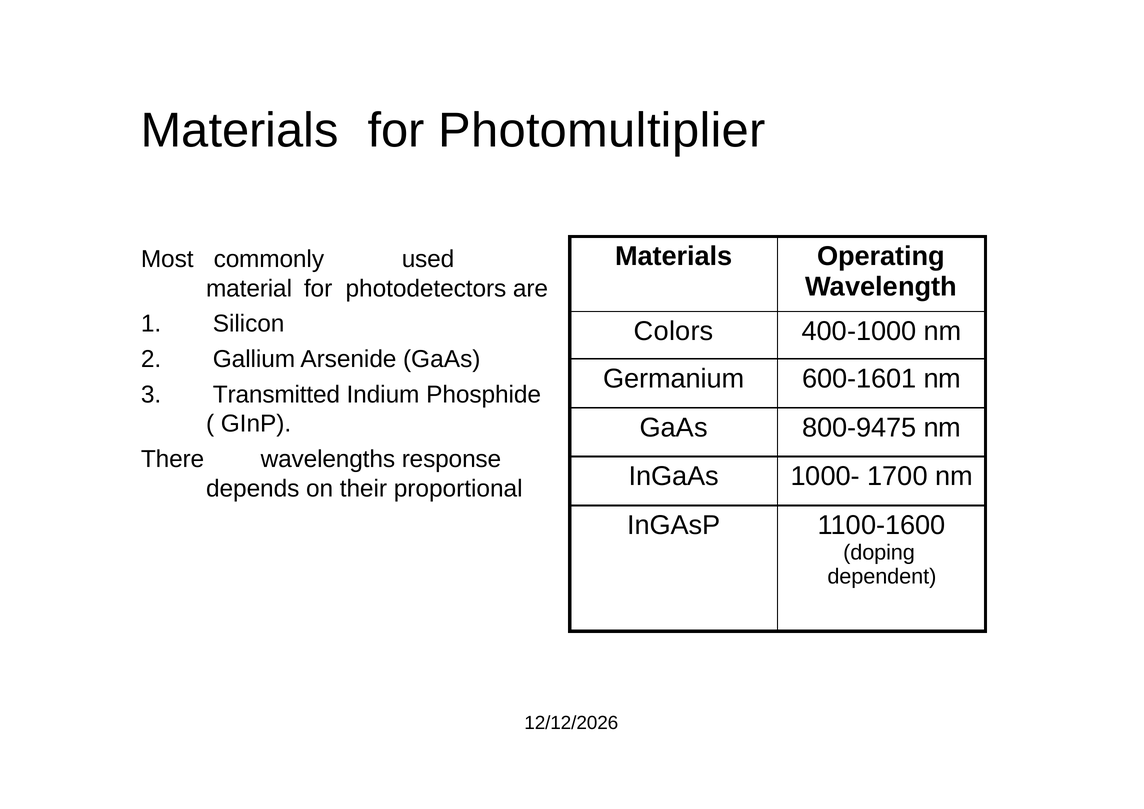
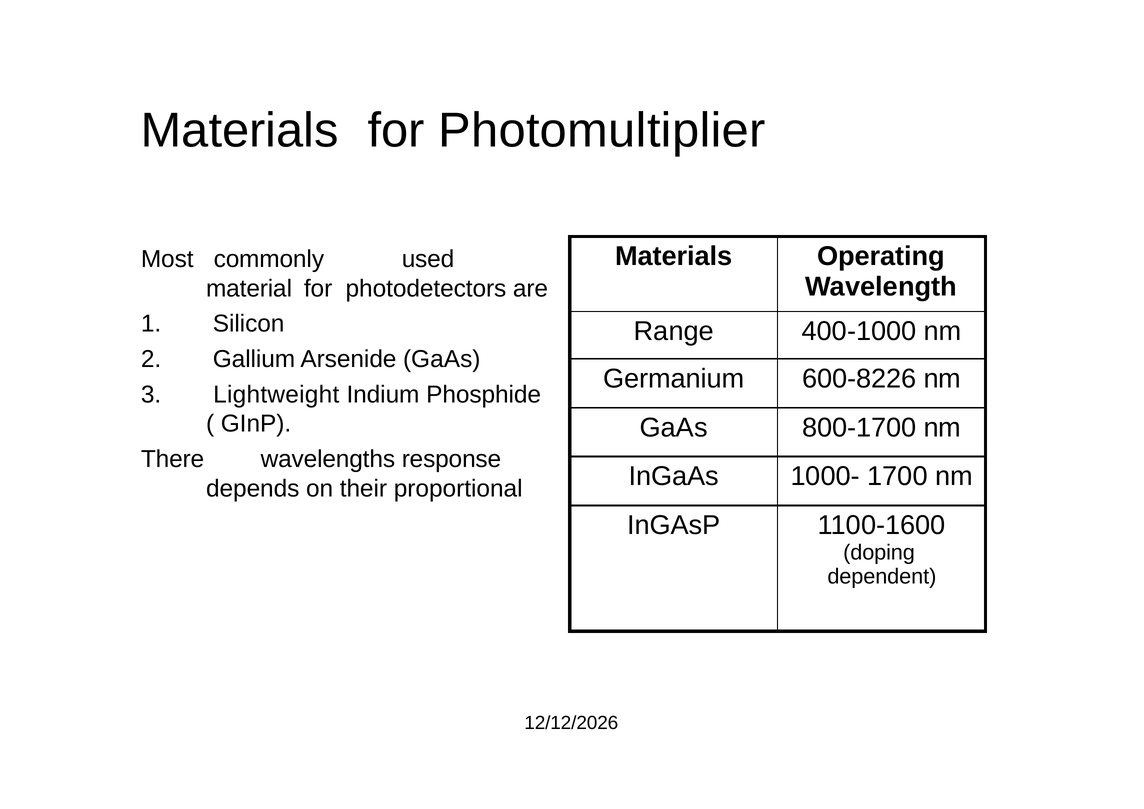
Colors: Colors -> Range (674, 331)
600-1601: 600-1601 -> 600-8226 (859, 379)
Transmitted: Transmitted -> Lightweight (276, 395)
800-9475: 800-9475 -> 800-1700 (859, 428)
